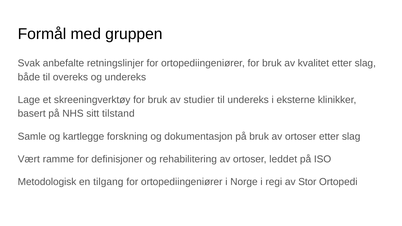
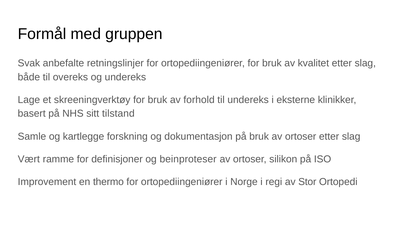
studier: studier -> forhold (199, 100)
rehabilitering: rehabilitering -> beinproteser (188, 159)
leddet: leddet -> silikon (283, 159)
Metodologisk: Metodologisk -> Improvement (47, 182)
tilgang: tilgang -> thermo (108, 182)
